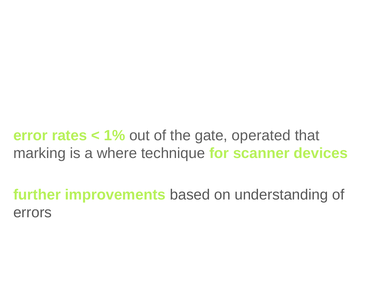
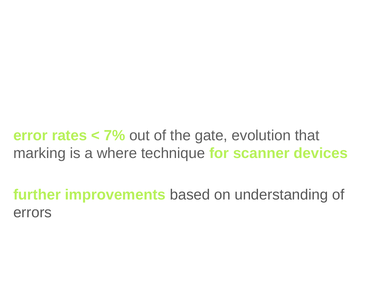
1%: 1% -> 7% (115, 136)
operated: operated -> evolution (261, 136)
